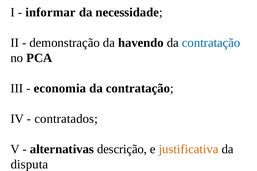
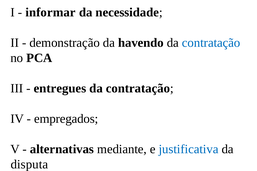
economia: economia -> entregues (60, 88)
contratados: contratados -> empregados (66, 119)
descrição: descrição -> mediante (122, 149)
justificativa colour: orange -> blue (189, 149)
